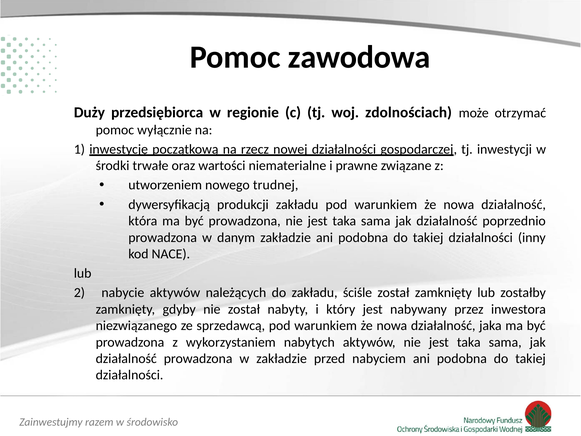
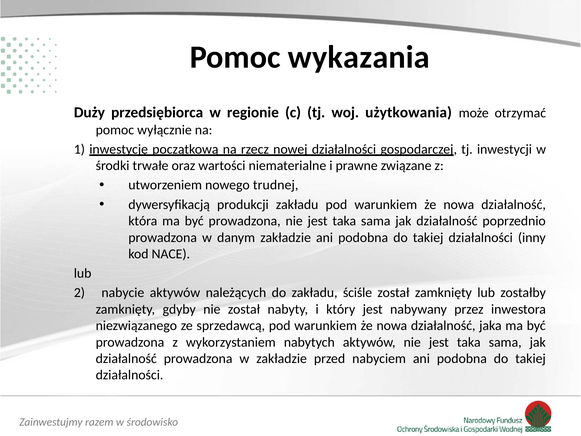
zawodowa: zawodowa -> wykazania (359, 57)
zdolnościach: zdolnościach -> użytkowania (409, 112)
